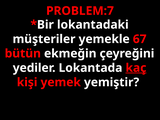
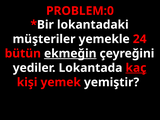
PROBLEM:7: PROBLEM:7 -> PROBLEM:0 (80, 11)
67: 67 -> 24 (140, 39)
ekmeğin underline: none -> present (70, 53)
